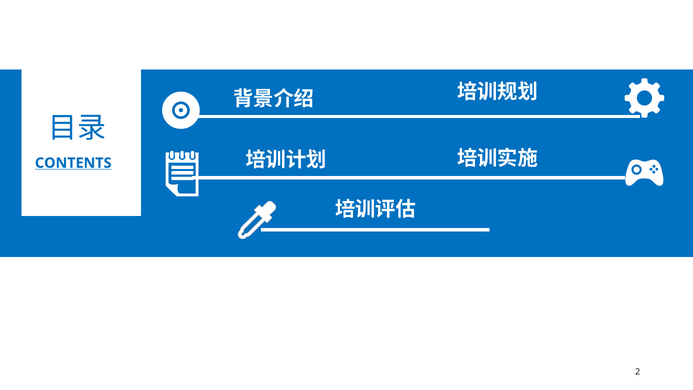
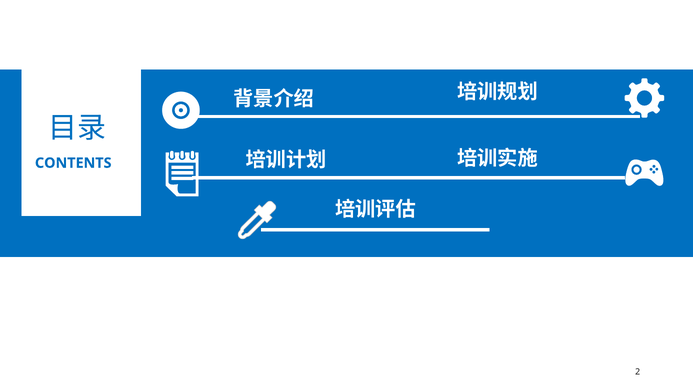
CONTENTS underline: present -> none (73, 163)
